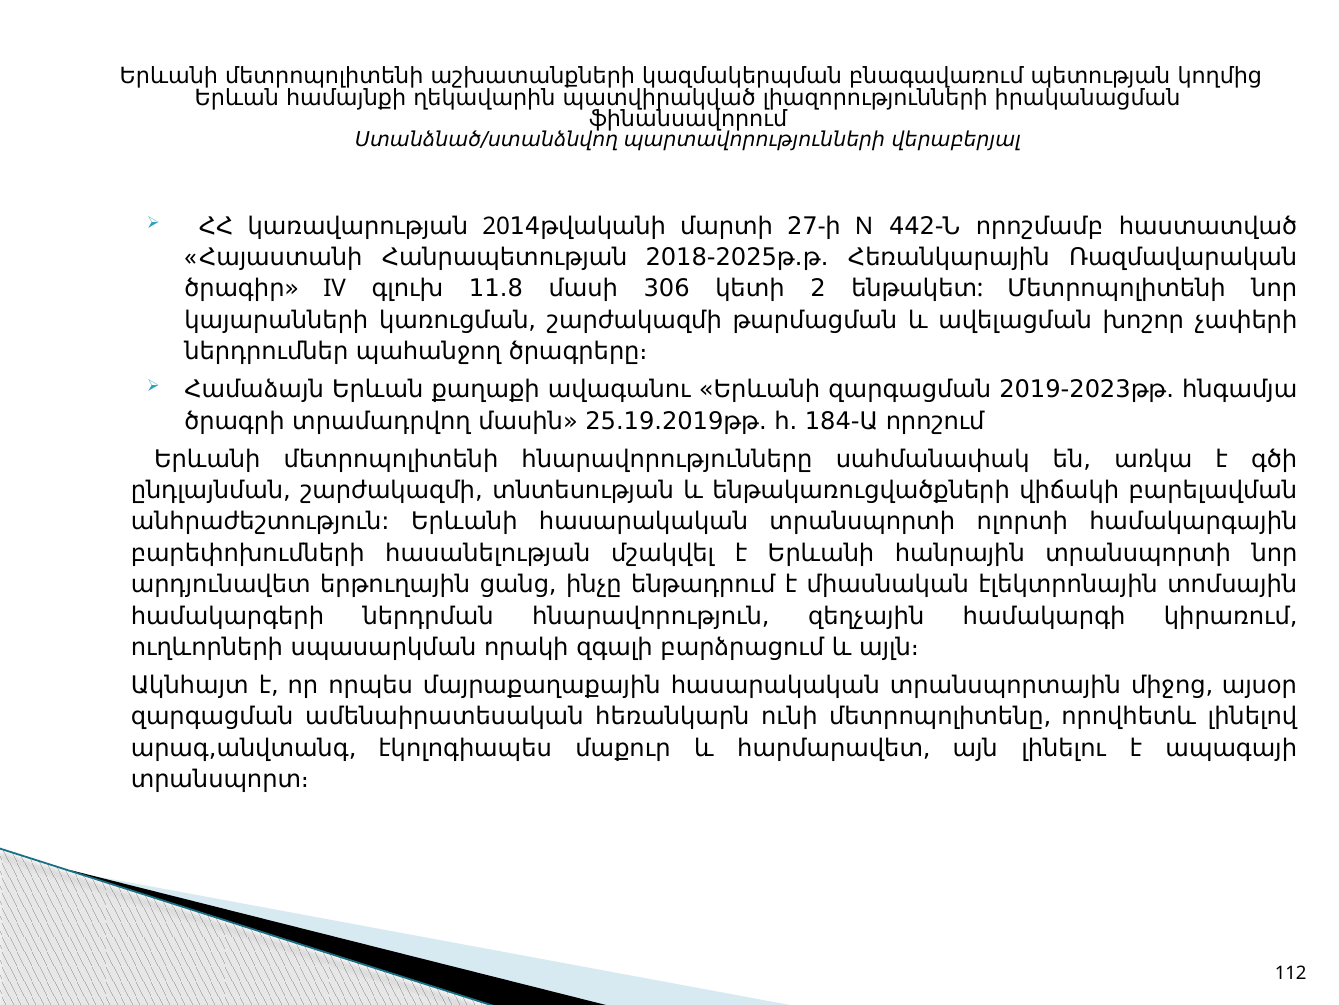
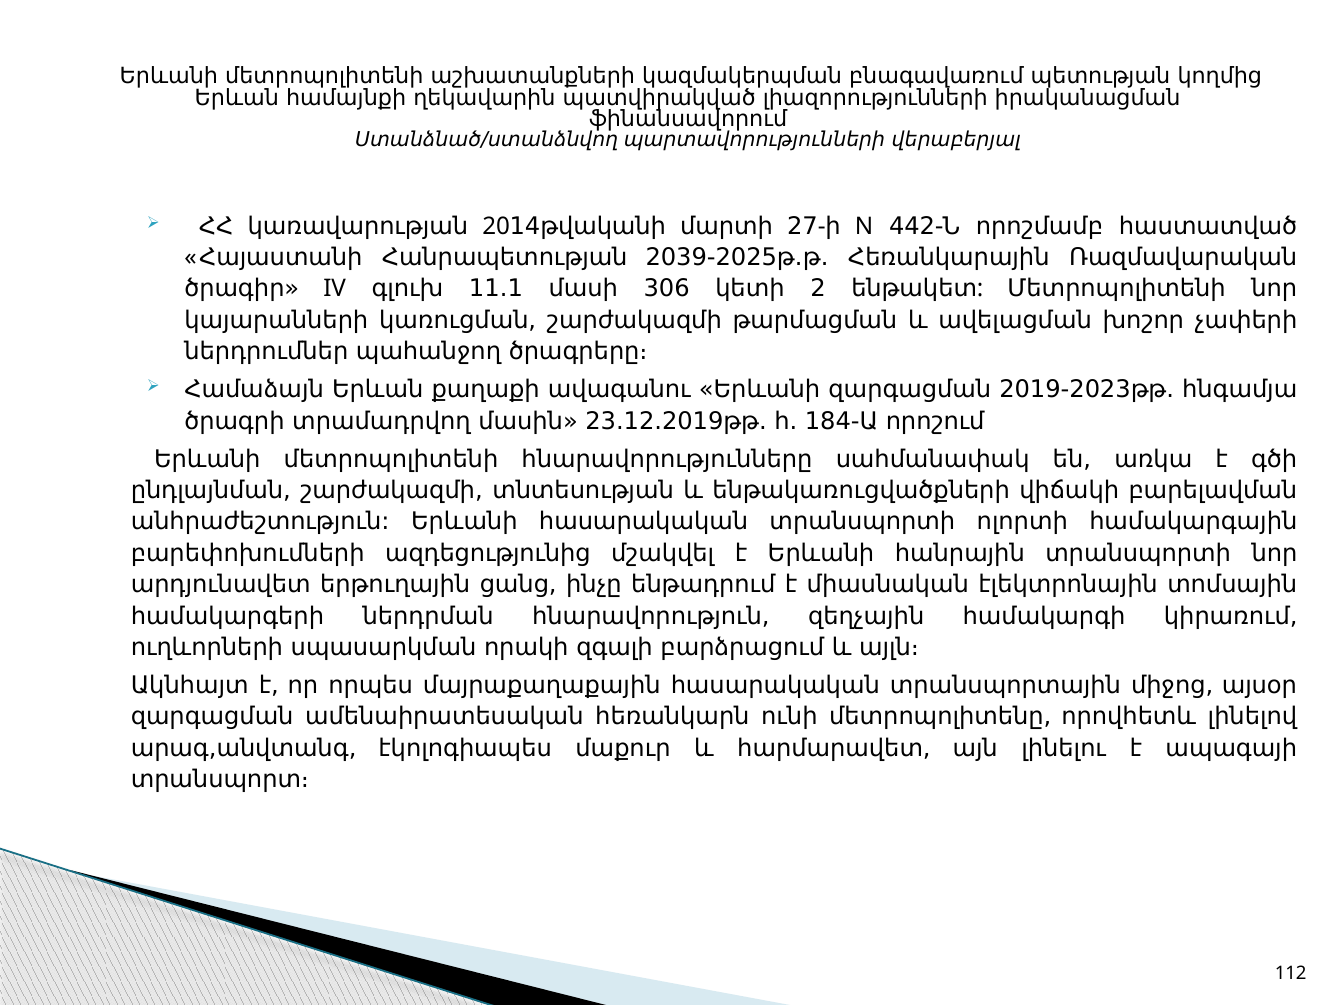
2018-2025թ․թ․: 2018-2025թ․թ․ -> 2039-2025թ․թ․ (737, 257)
11․8: 11․8 -> 11․1 (496, 289)
25.19.2019թթ: 25.19.2019թթ -> 23.12.2019թթ (676, 421)
հասանելության: հասանելության -> ազդեցությունից (488, 553)
